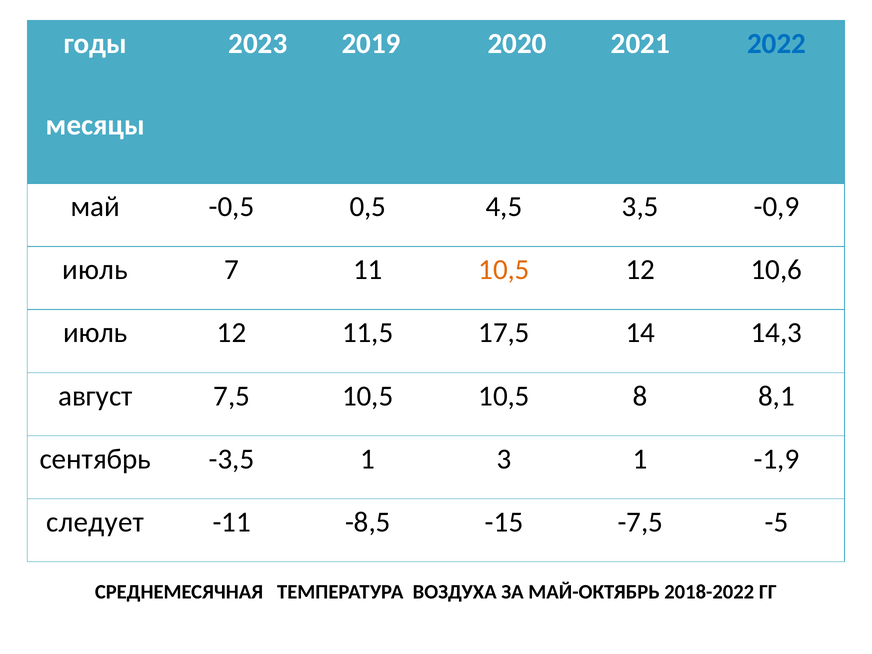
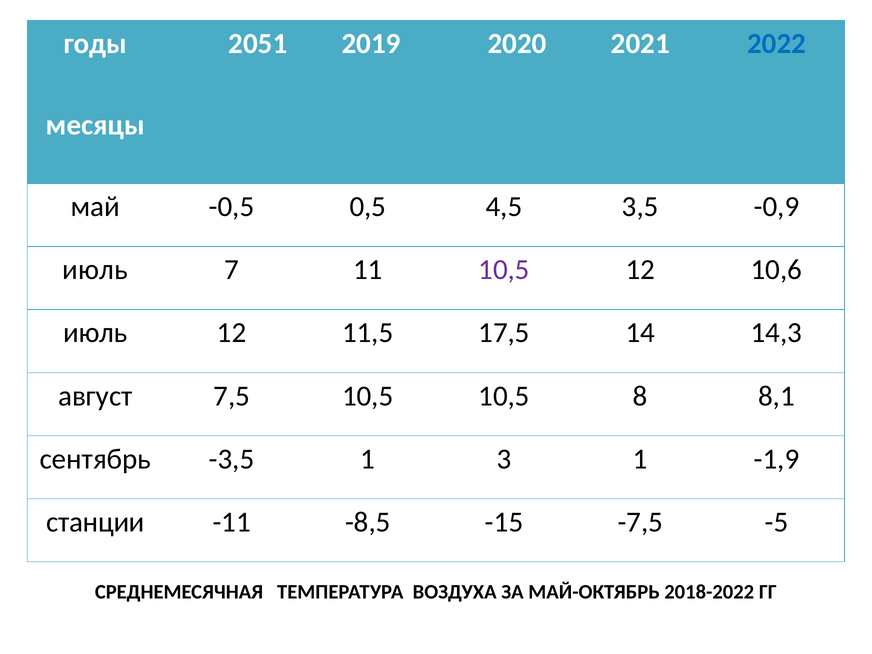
2023: 2023 -> 2051 (258, 44)
10,5 colour: orange -> purple (504, 270)
следует: следует -> станции (95, 522)
